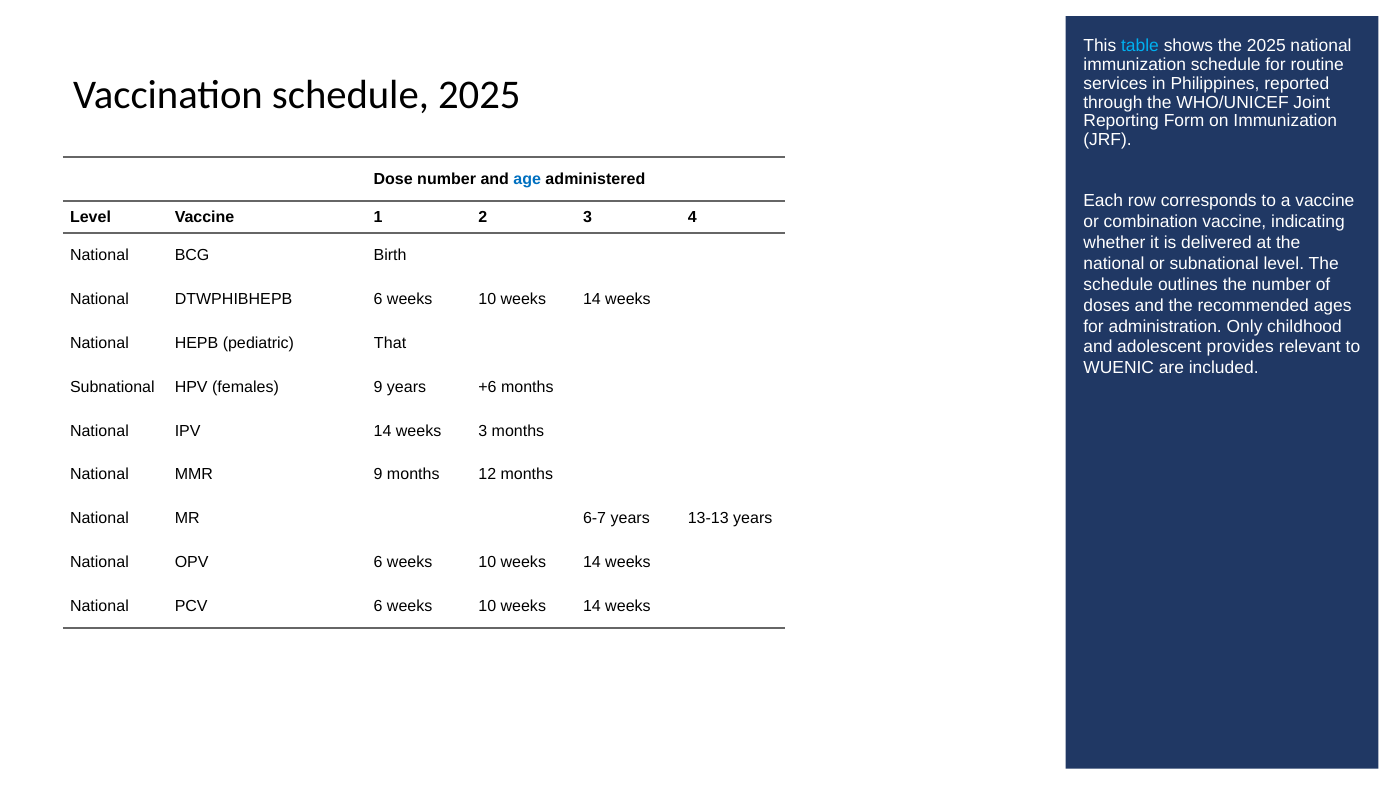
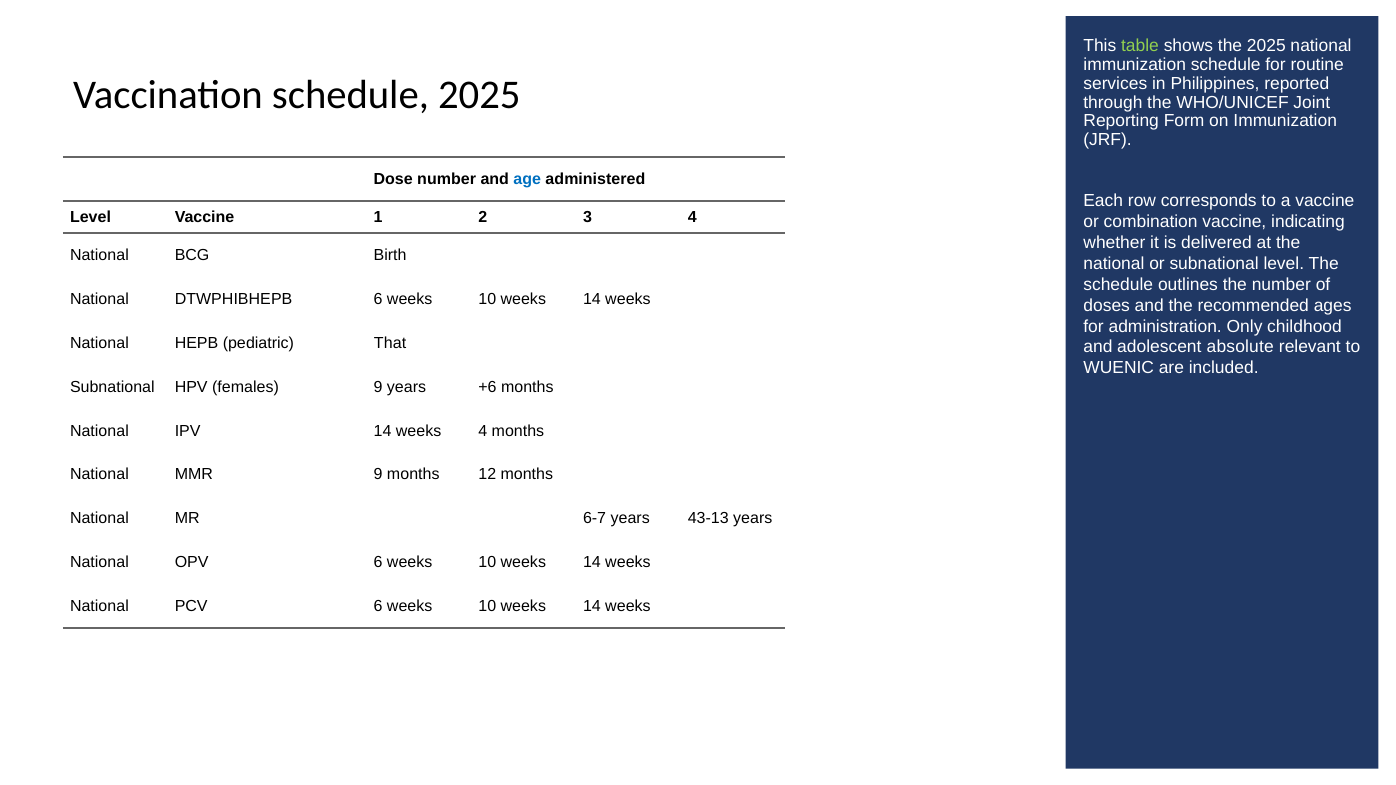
table colour: light blue -> light green (1140, 46)
provides: provides -> absolute (1240, 347)
weeks 3: 3 -> 4 (483, 431)
13-13: 13-13 -> 43-13 (708, 519)
